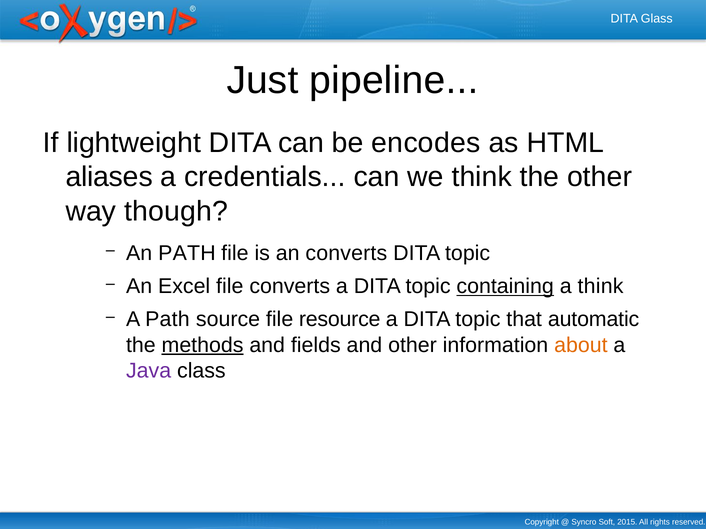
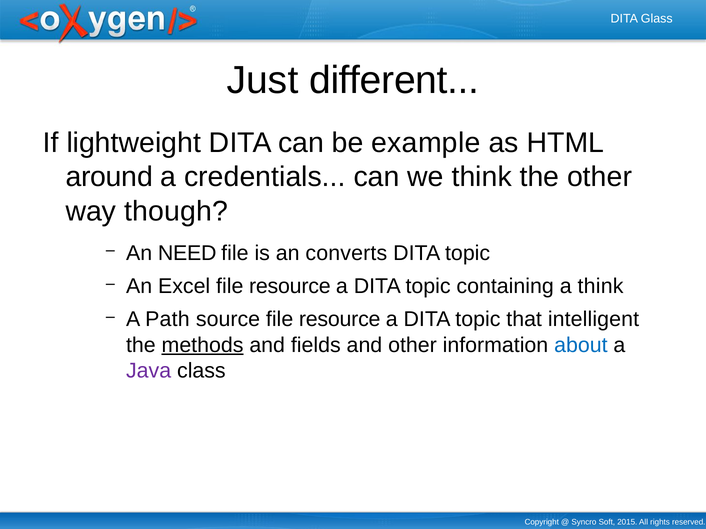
pipeline: pipeline -> different (394, 81)
encodes: encodes -> example (426, 143)
aliases: aliases -> around (109, 177)
An PATH: PATH -> NEED (187, 253)
Excel file converts: converts -> resource (290, 286)
containing underline: present -> none (505, 286)
automatic: automatic -> intelligent (593, 320)
about colour: orange -> blue (581, 345)
